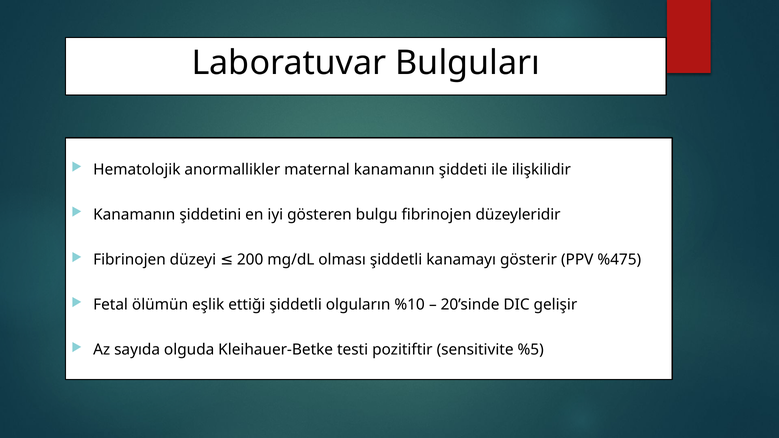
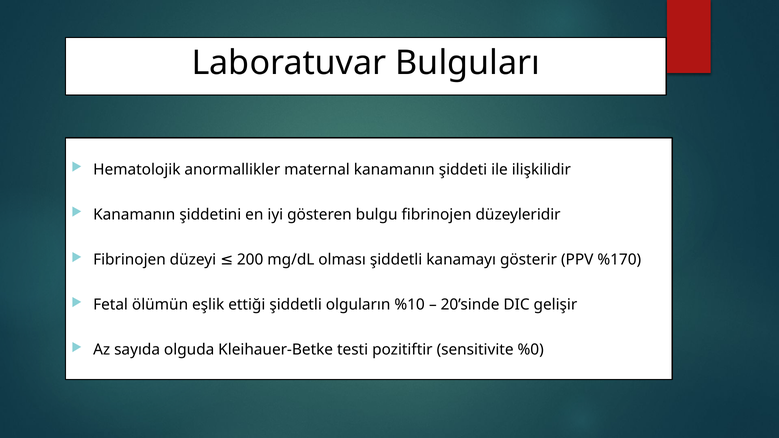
%475: %475 -> %170 (619, 260)
%5: %5 -> %0 (531, 350)
